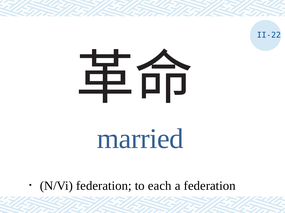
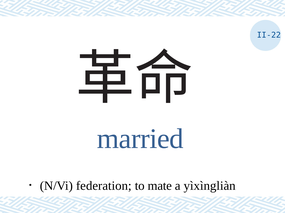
each: each -> mate (160, 186)
a federation: federation -> yìxìngliàn (210, 186)
